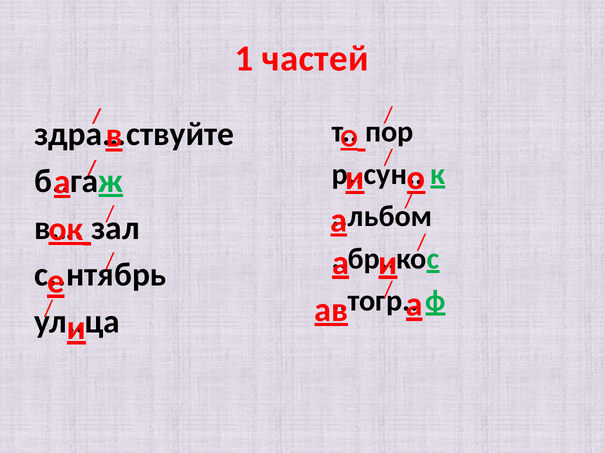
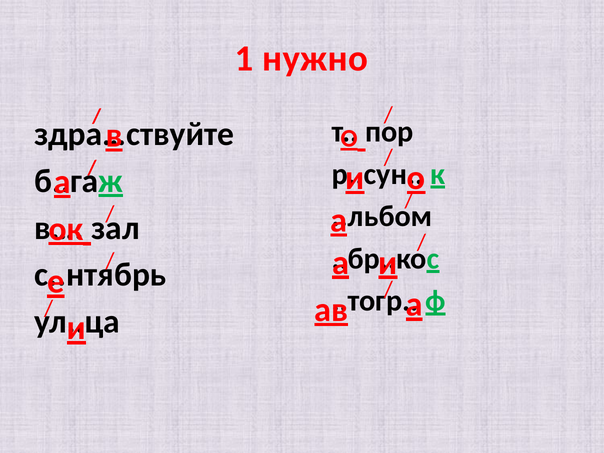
частей: частей -> нужно (315, 58)
